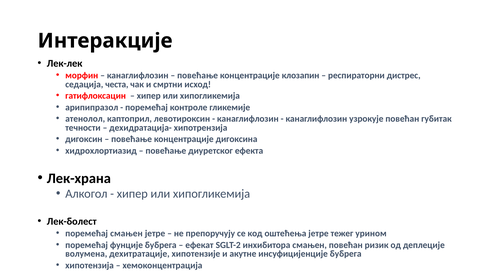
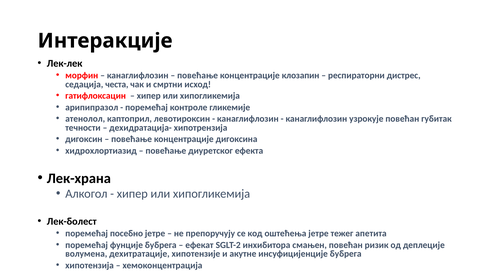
поремећај смањен: смањен -> посебно (126, 233)
урином: урином -> апетита (371, 233)
